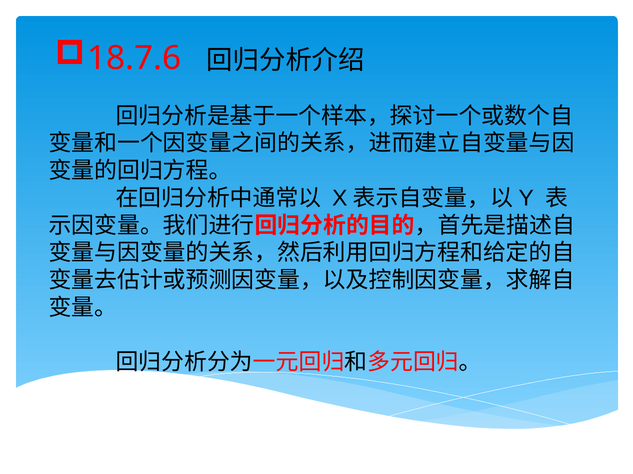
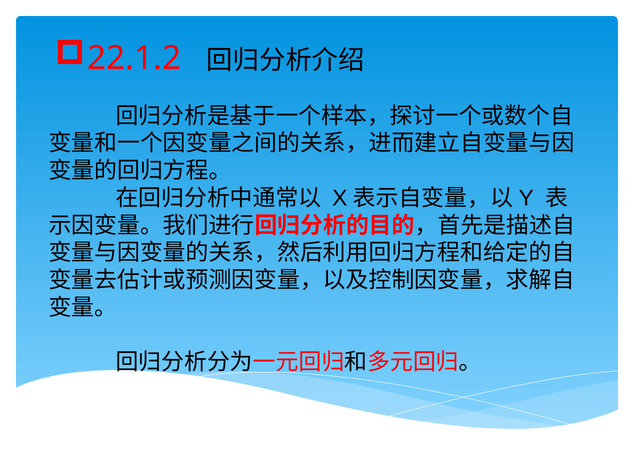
18.7.6: 18.7.6 -> 22.1.2 (134, 59)
